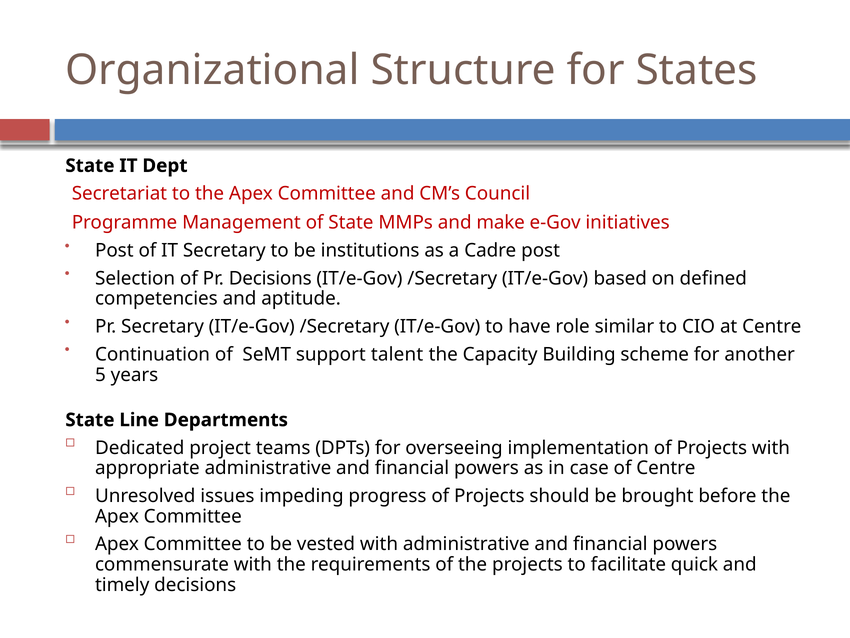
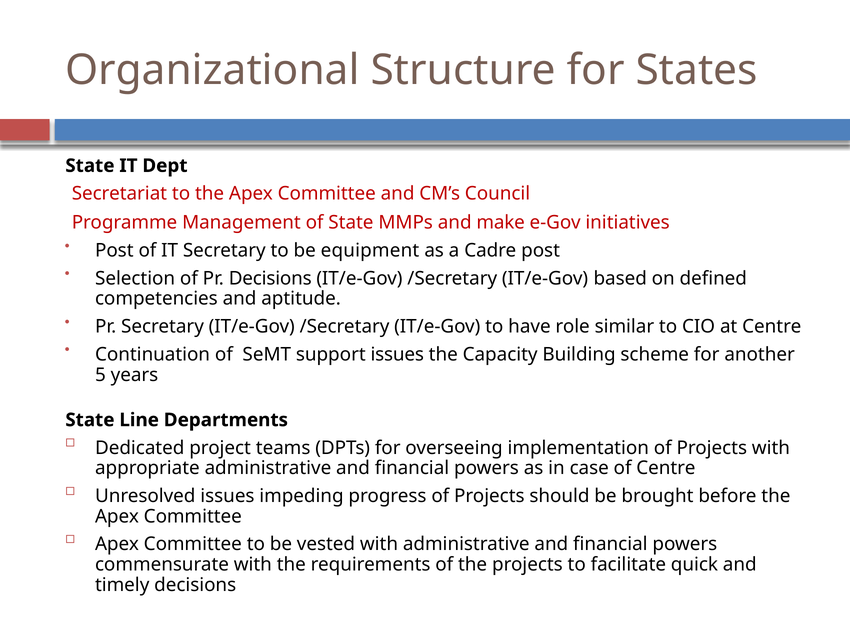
institutions: institutions -> equipment (370, 250)
support talent: talent -> issues (397, 354)
